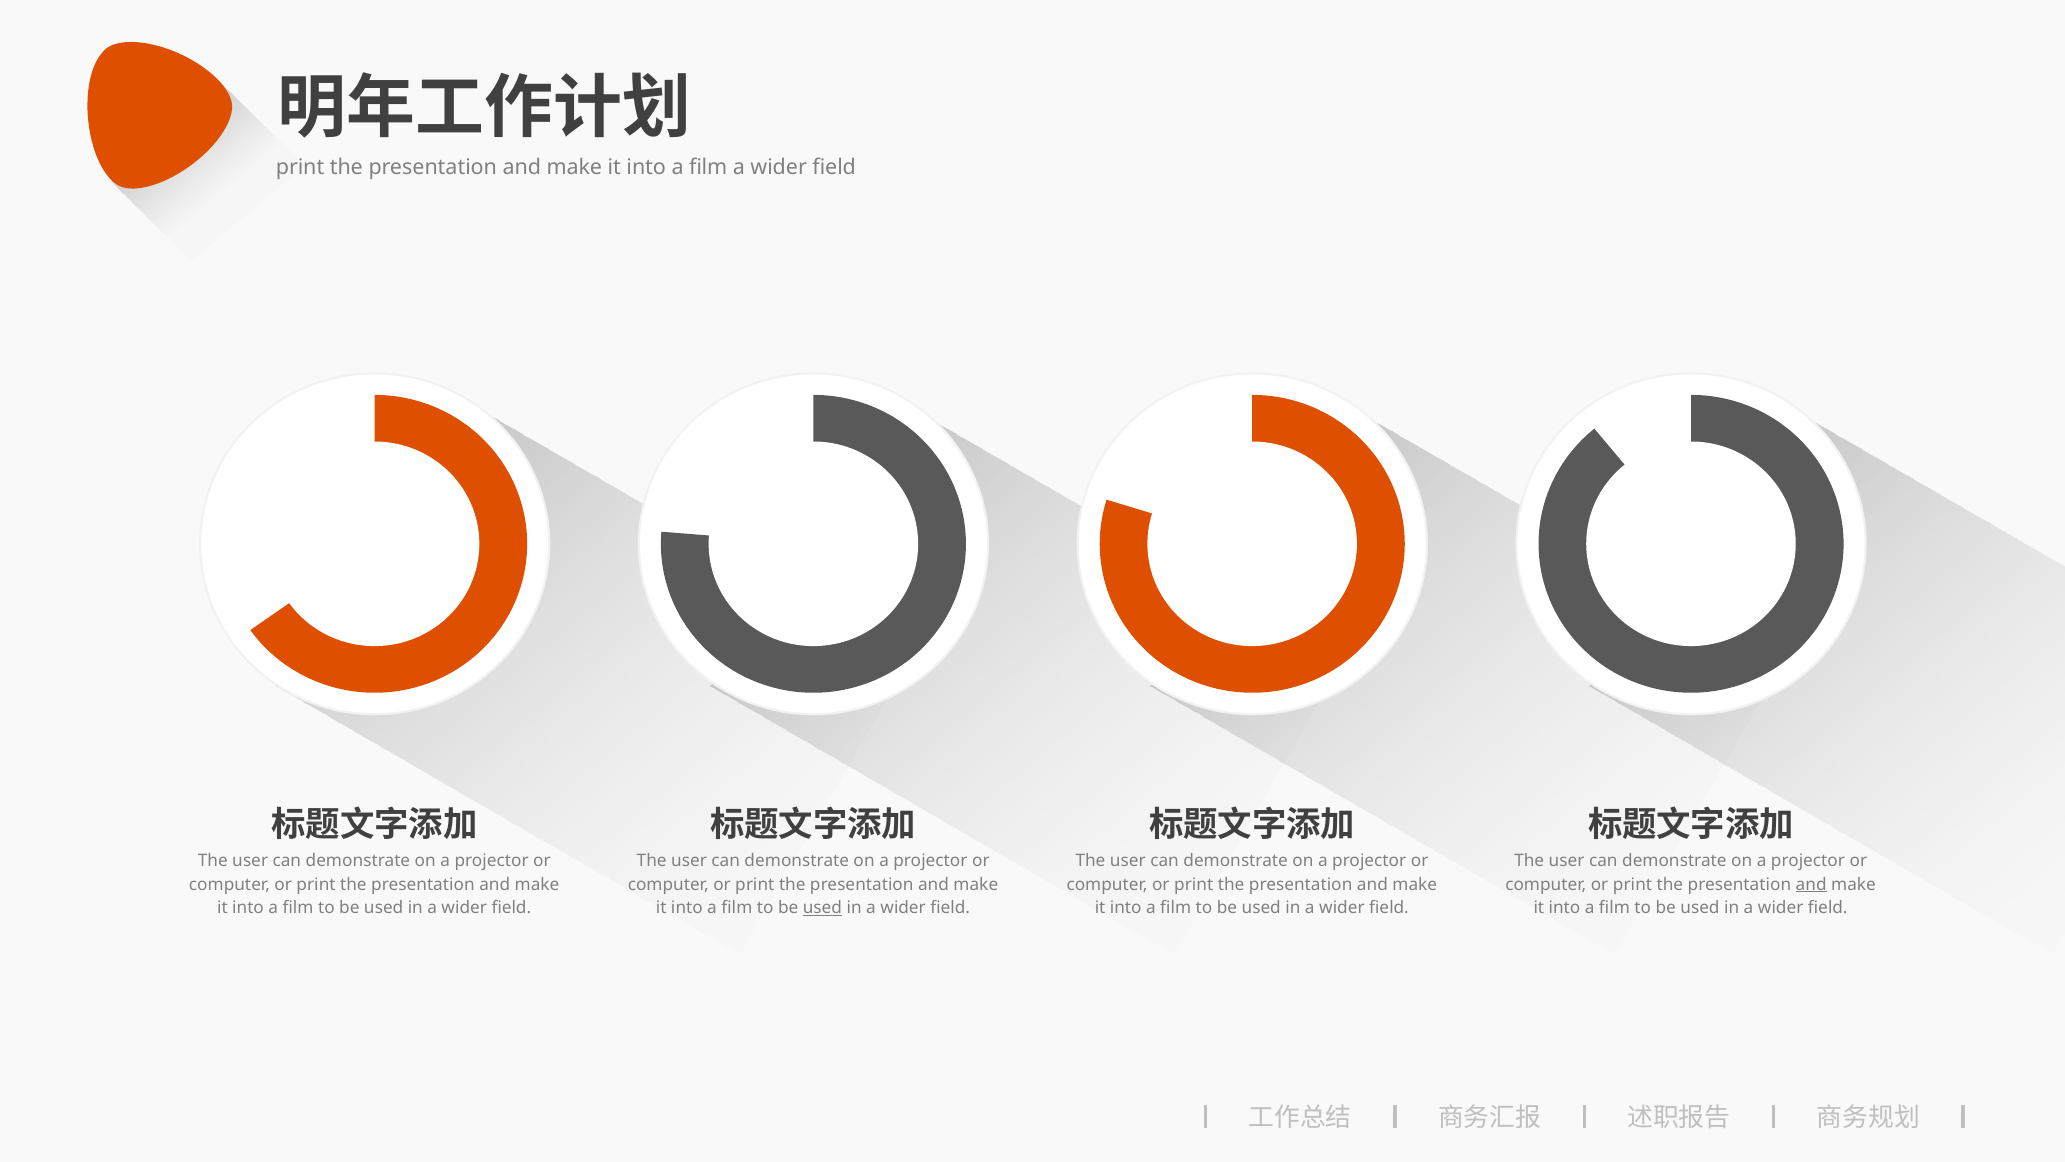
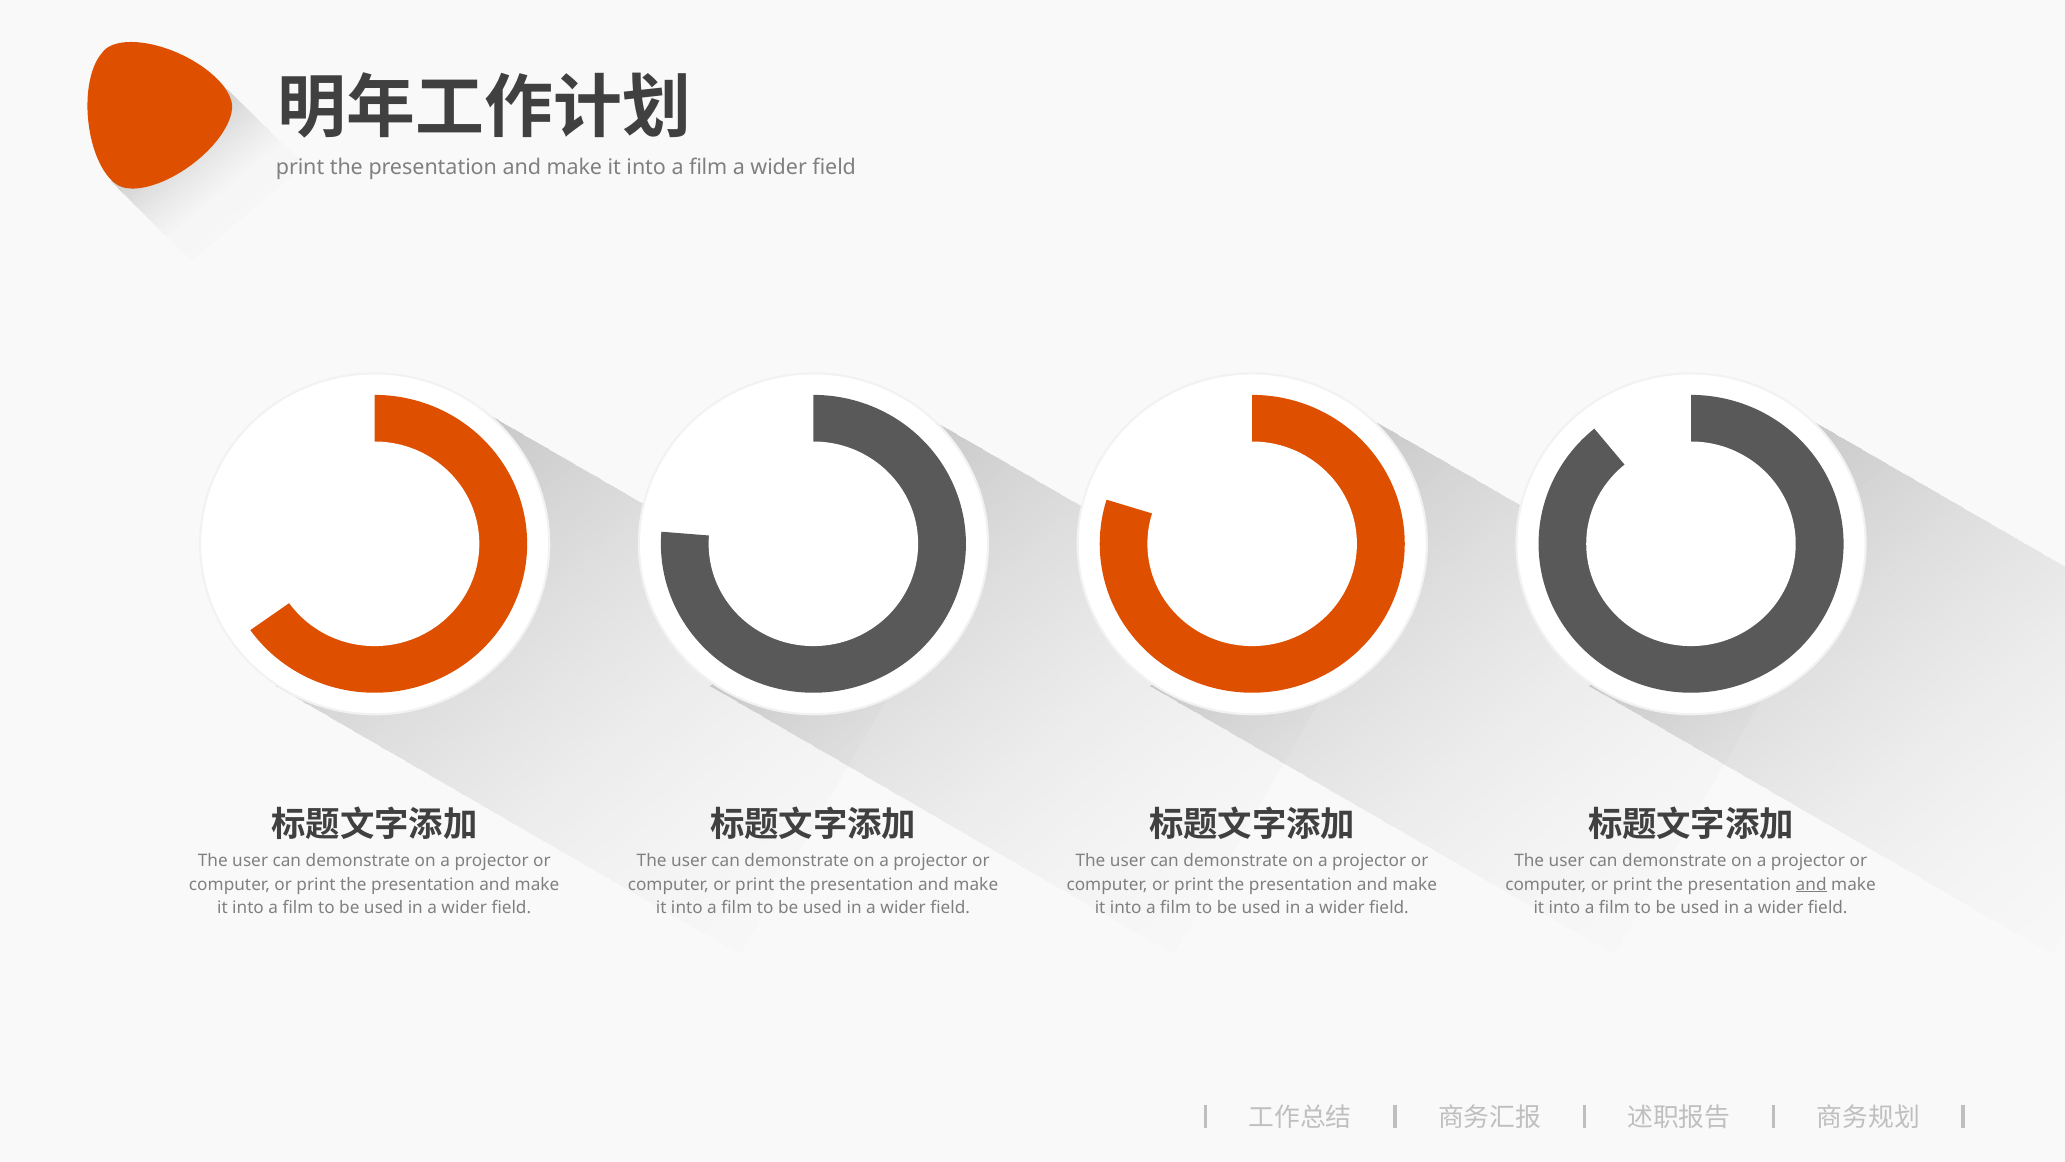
used underline: present -> none (822, 908)
